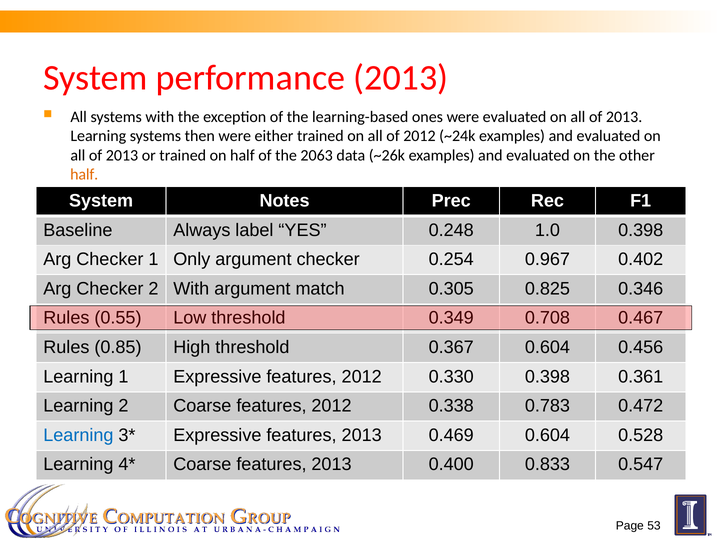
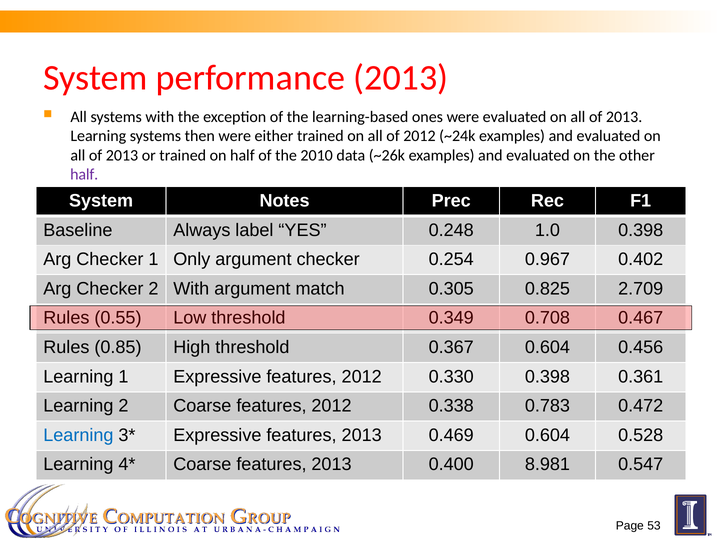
2063: 2063 -> 2010 (317, 155)
half colour: orange -> purple (84, 174)
0.346: 0.346 -> 2.709 (641, 288)
0.833: 0.833 -> 8.981 (547, 464)
